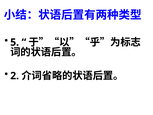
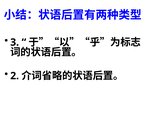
5: 5 -> 3 (15, 42)
